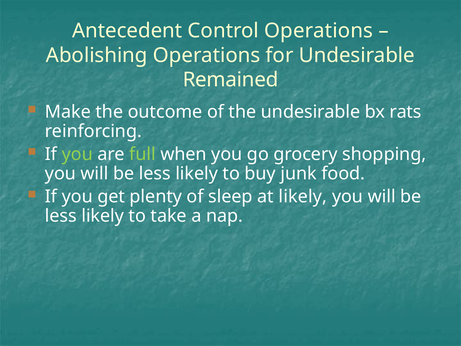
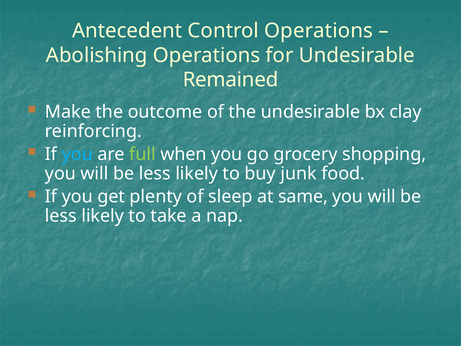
rats: rats -> clay (405, 112)
you colour: light green -> light blue (77, 154)
at likely: likely -> same (303, 196)
